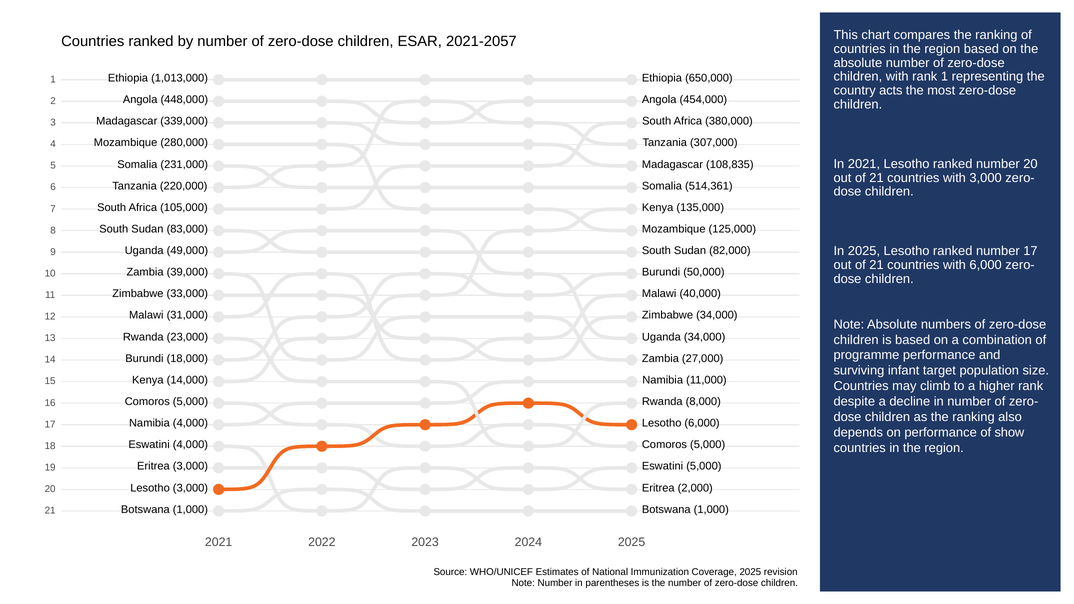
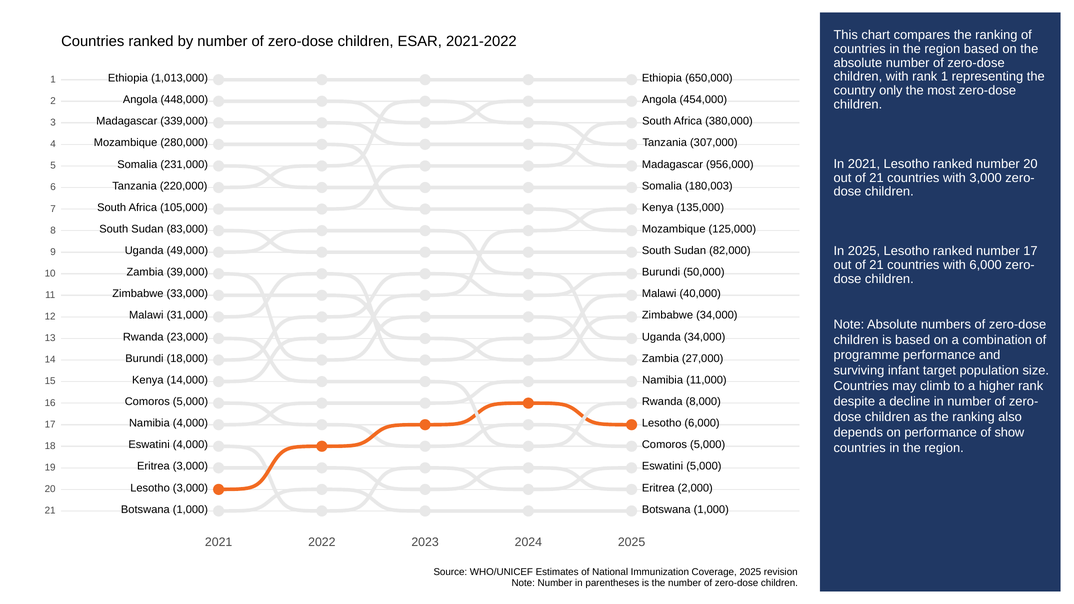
2021-2057: 2021-2057 -> 2021-2022 (481, 42)
acts: acts -> only (891, 91)
108,835: 108,835 -> 956,000 (730, 164)
514,361: 514,361 -> 180,003 (709, 186)
